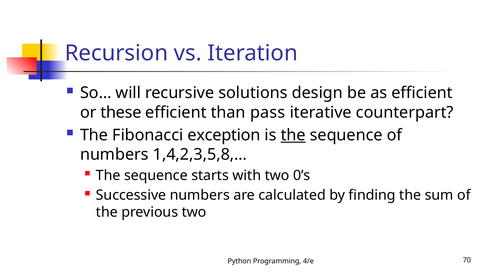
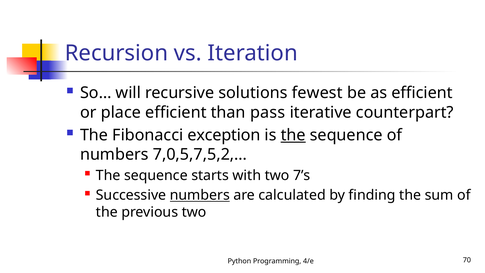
design: design -> fewest (317, 93)
these: these -> place (121, 112)
1,4,2,3,5,8,…: 1,4,2,3,5,8,… -> 7,0,5,7,5,2,… (200, 154)
0’s: 0’s -> 7’s (302, 175)
numbers underline: none -> present (200, 195)
